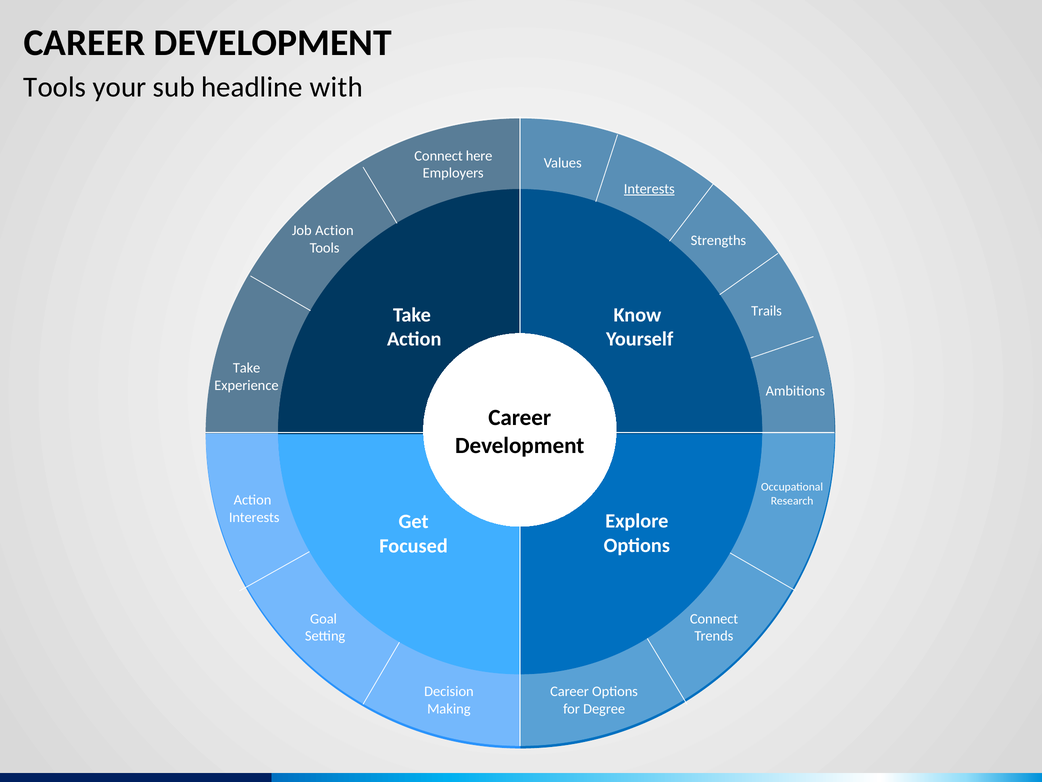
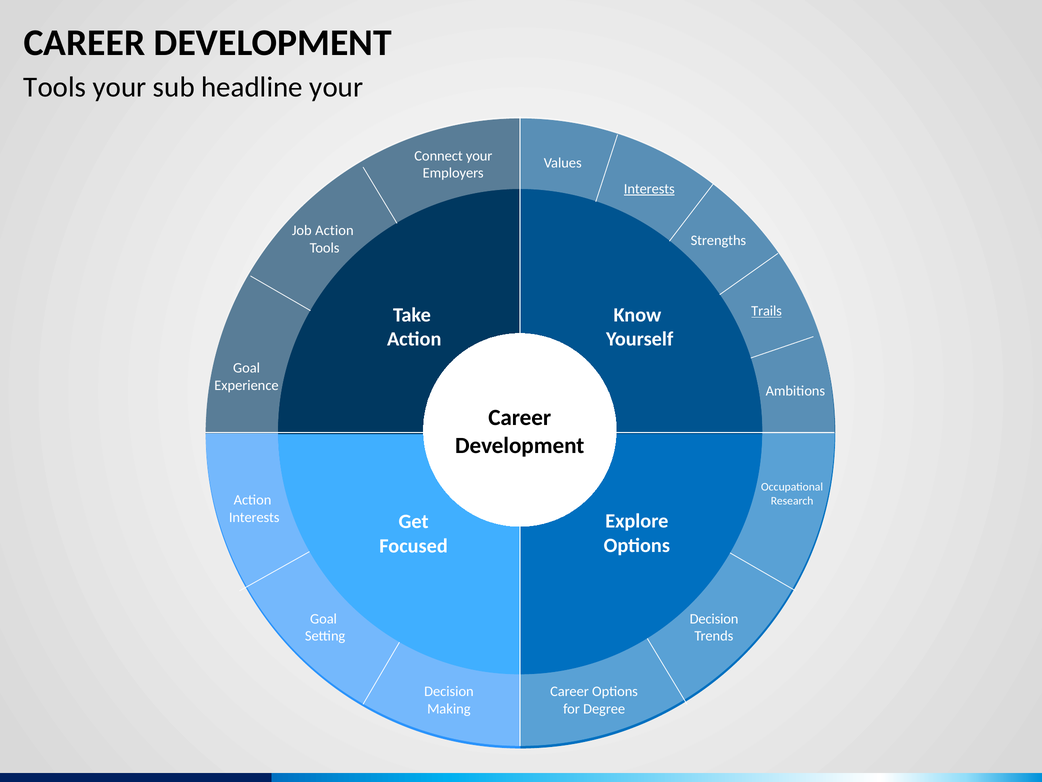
headline with: with -> your (336, 87)
Connect here: here -> your (479, 156)
Trails underline: none -> present (767, 311)
Take: Take -> Goal (247, 368)
Connect: Connect -> Decision (714, 618)
